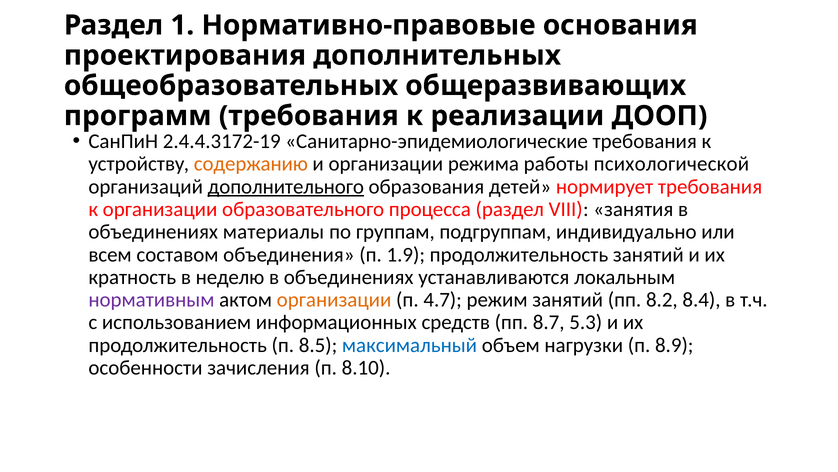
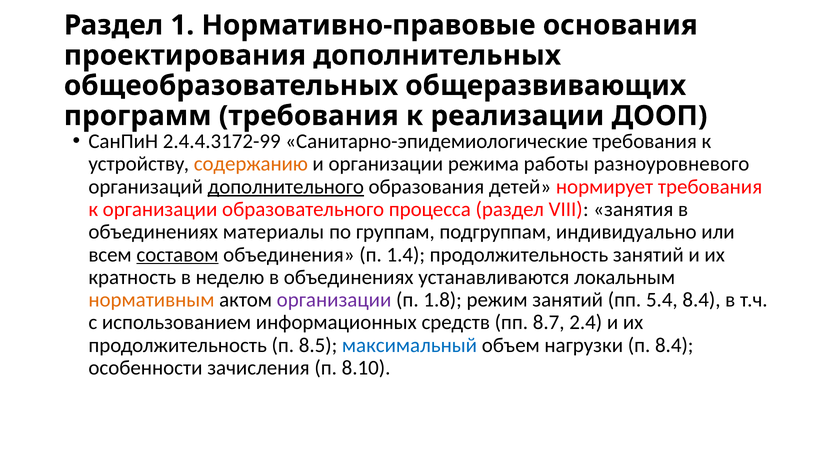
2.4.4.3172-19: 2.4.4.3172-19 -> 2.4.4.3172-99 (222, 141)
психологической: психологической -> разноуровневого (671, 164)
составом underline: none -> present (177, 254)
1.9: 1.9 -> 1.4 (406, 254)
нормативным colour: purple -> orange (151, 299)
организации colour: orange -> purple (334, 299)
4.7: 4.7 -> 1.8 (443, 299)
8.2: 8.2 -> 5.4 (662, 299)
5.3: 5.3 -> 2.4 (586, 322)
п 8.9: 8.9 -> 8.4 (674, 345)
